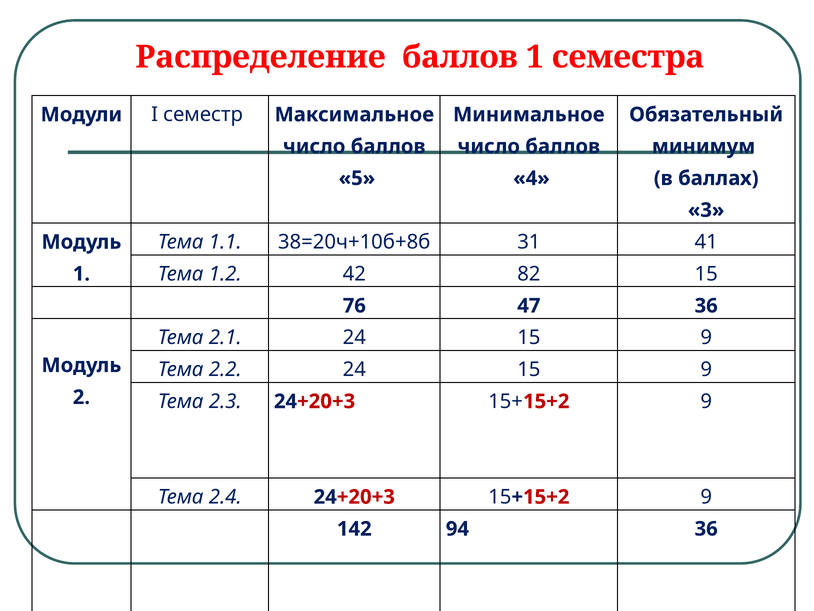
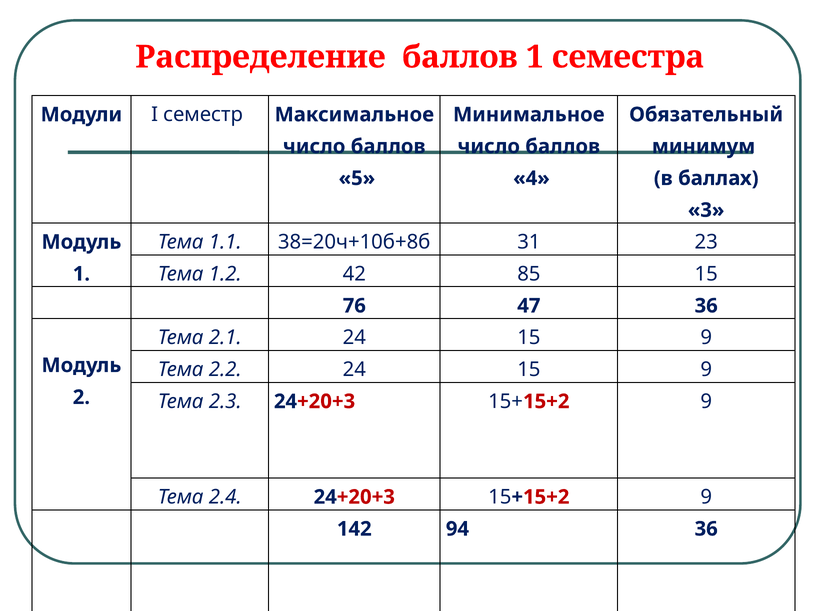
41: 41 -> 23 (706, 242)
82: 82 -> 85 (529, 274)
